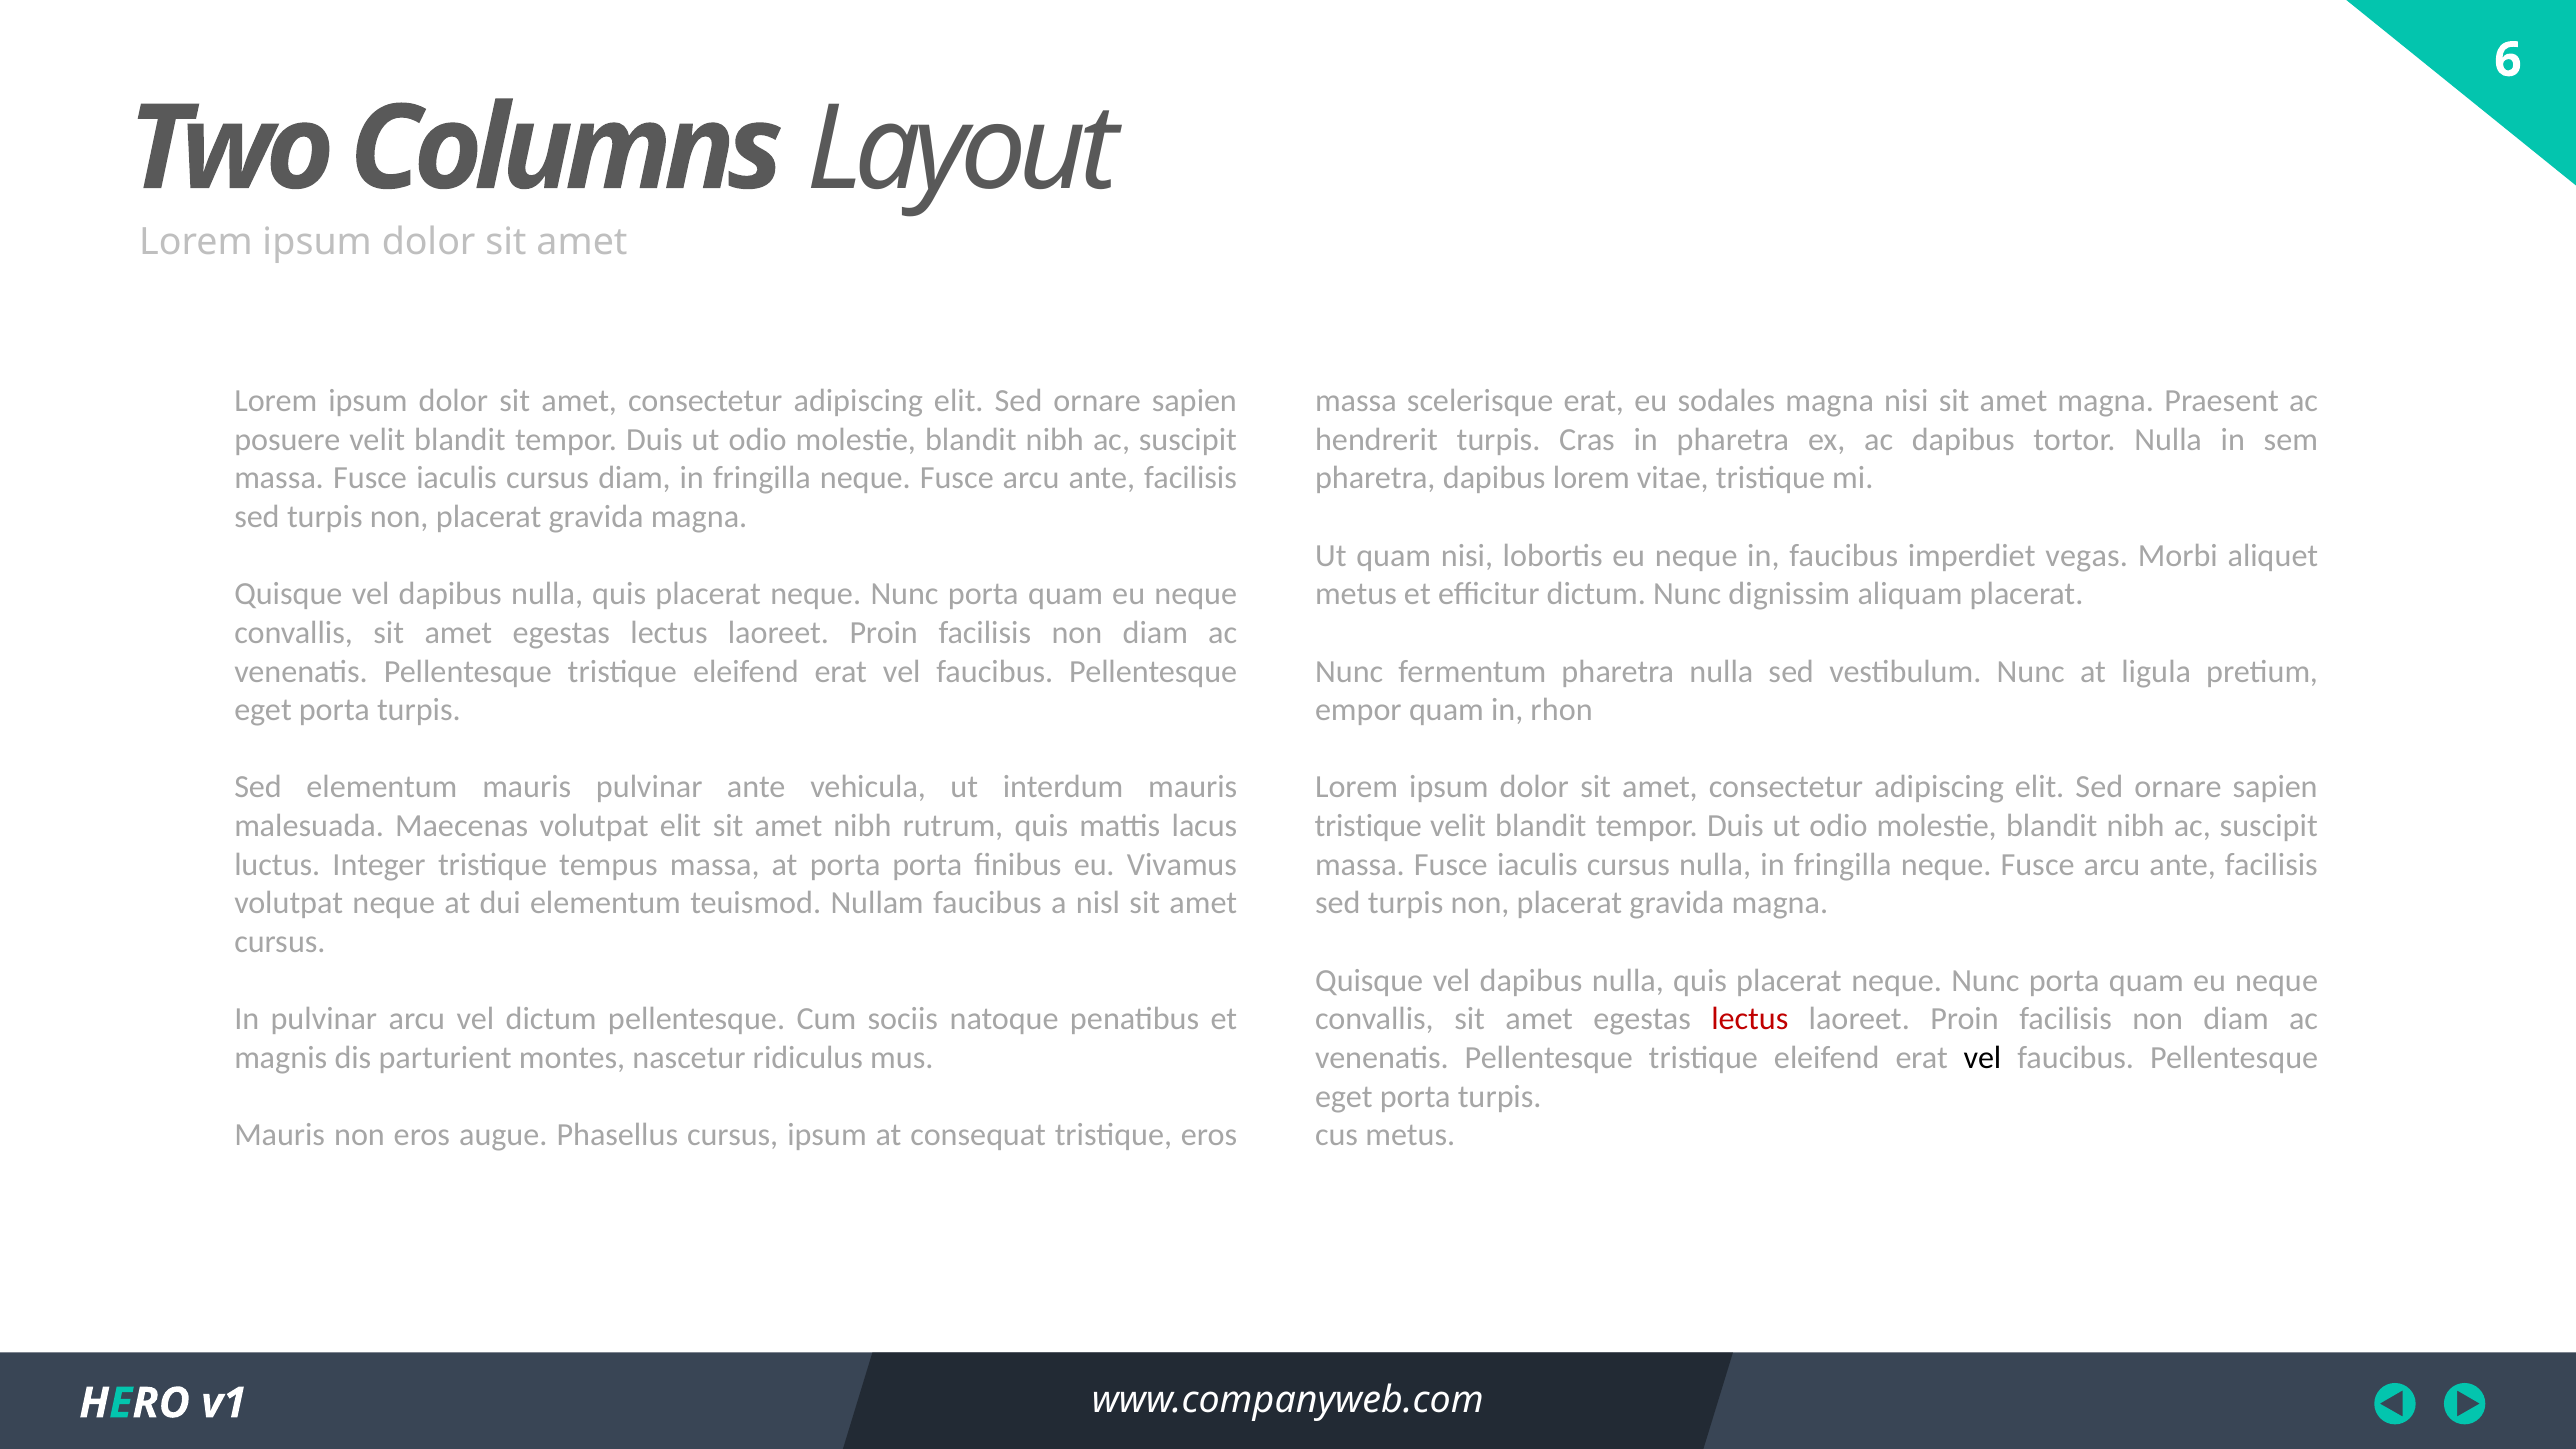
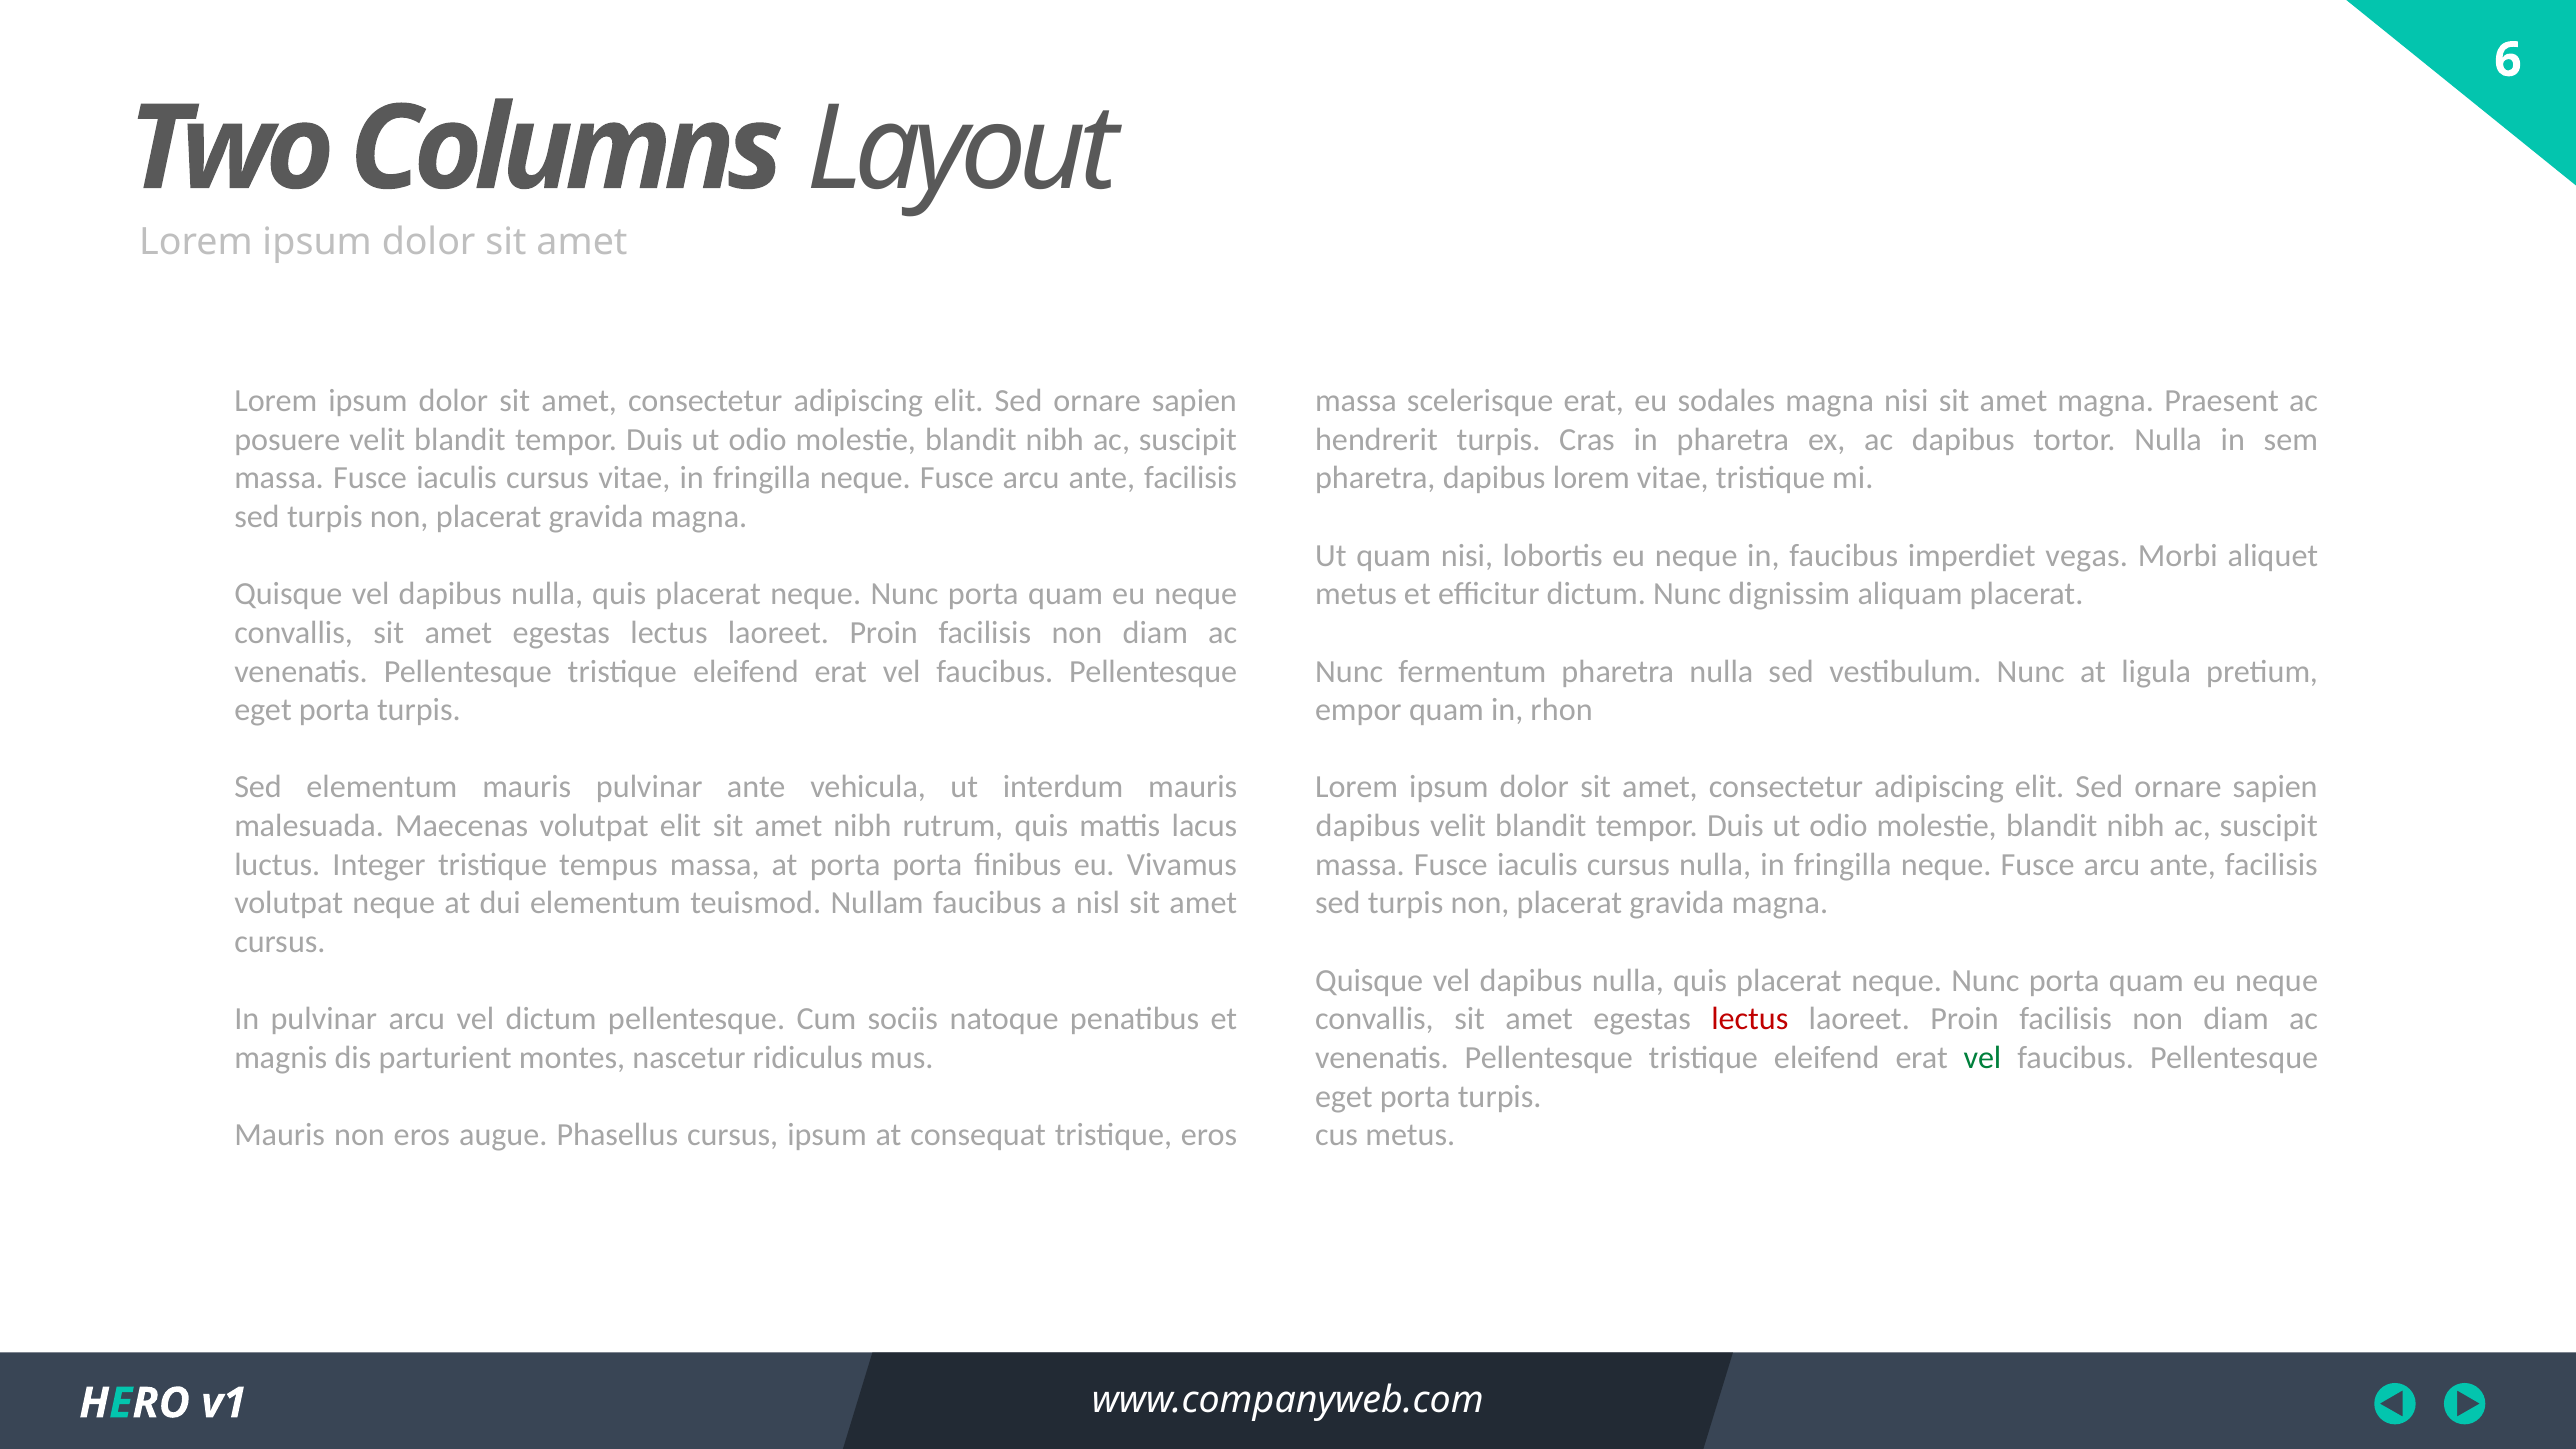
cursus diam: diam -> vitae (634, 478)
tristique: tristique -> dapibus (1368, 826)
vel colour: black -> green (1982, 1058)
